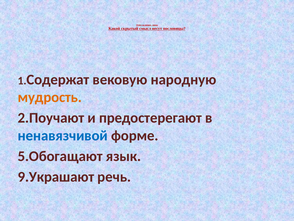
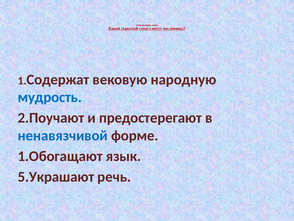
мудрость colour: orange -> blue (50, 97)
5.Обогащают: 5.Обогащают -> 1.Обогащают (60, 156)
9.Украшают: 9.Украшают -> 5.Украшают (56, 176)
